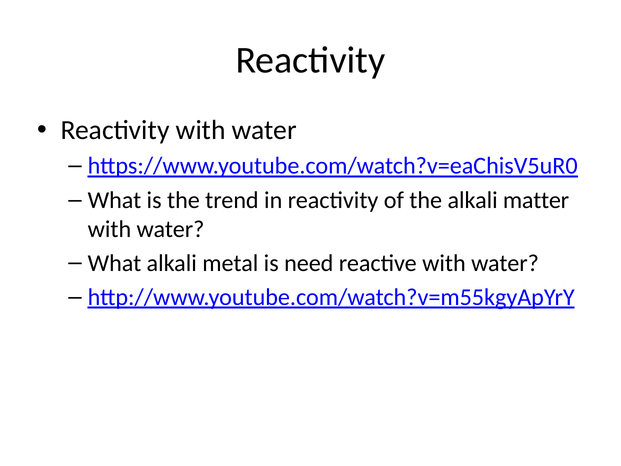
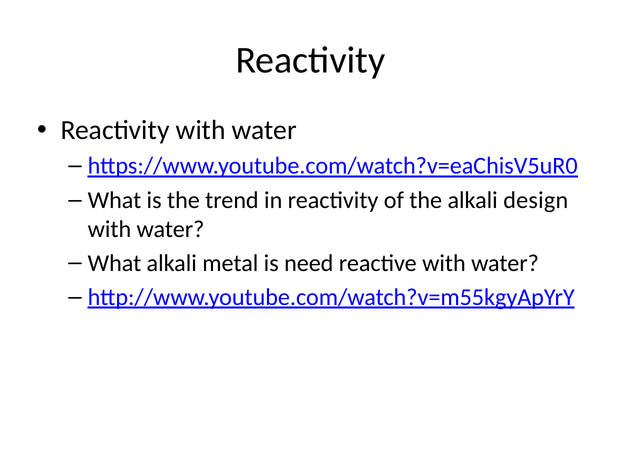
matter: matter -> design (536, 200)
